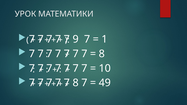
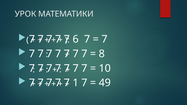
9: 9 -> 6 (76, 39)
1: 1 -> 7 (105, 39)
8: 8 -> 1 (76, 83)
